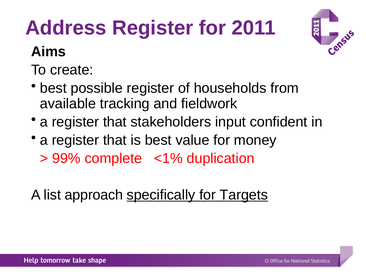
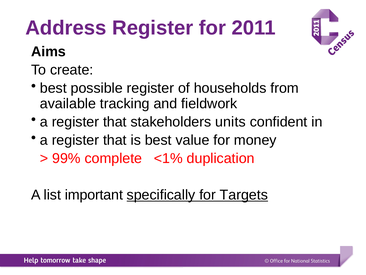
input: input -> units (230, 122)
approach: approach -> important (94, 195)
